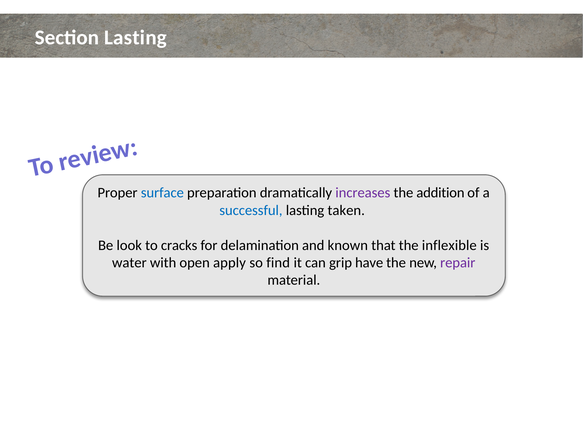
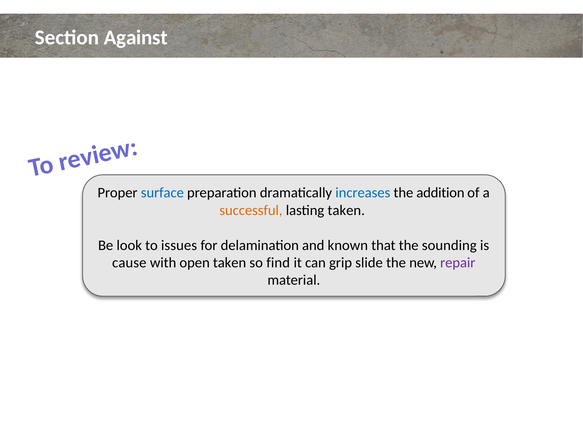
Section Lasting: Lasting -> Against (136, 38)
increases colour: purple -> blue (363, 193)
successful colour: blue -> orange (251, 210)
cracks: cracks -> issues (179, 245)
inflexible: inflexible -> sounding (449, 245)
water: water -> cause (129, 263)
open apply: apply -> taken (230, 263)
have: have -> slide (369, 263)
